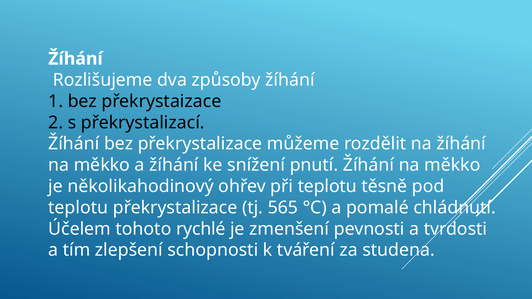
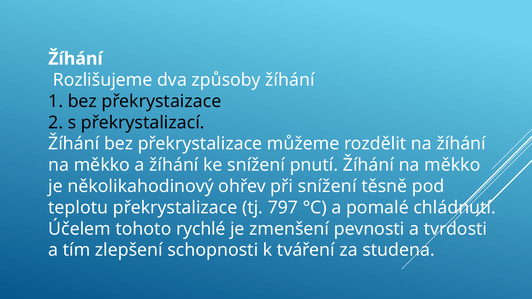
při teplotu: teplotu -> snížení (327, 186)
565: 565 -> 797 (283, 208)
